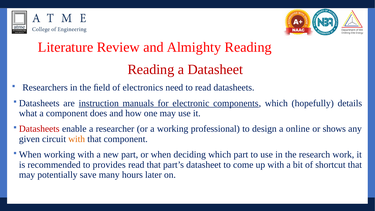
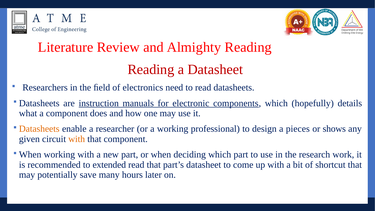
Datasheets colour: red -> orange (39, 129)
online: online -> pieces (298, 129)
provides: provides -> extended (109, 165)
